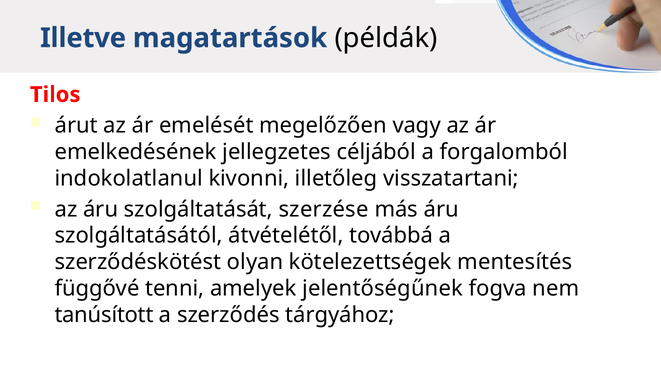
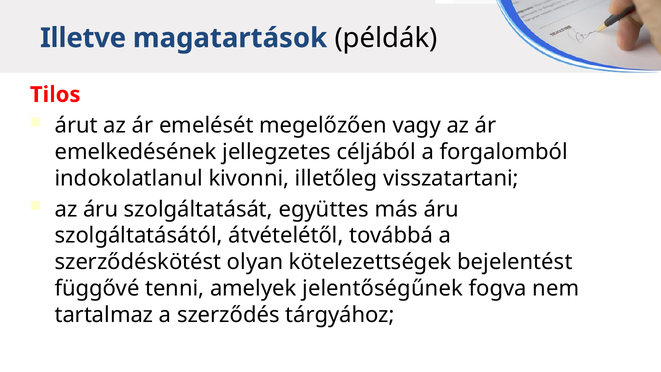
szerzése: szerzése -> együttes (324, 209)
mentesítés: mentesítés -> bejelentést (515, 262)
tanúsított: tanúsított -> tartalmaz (104, 315)
